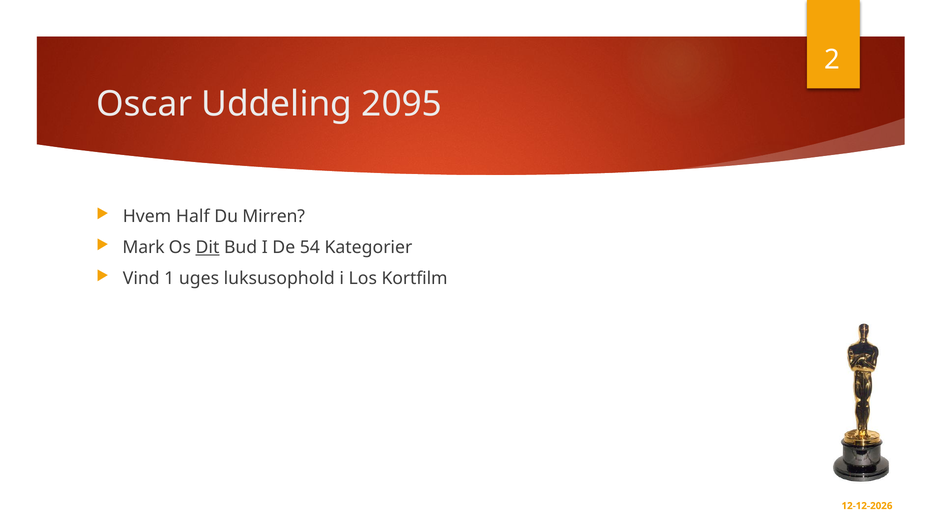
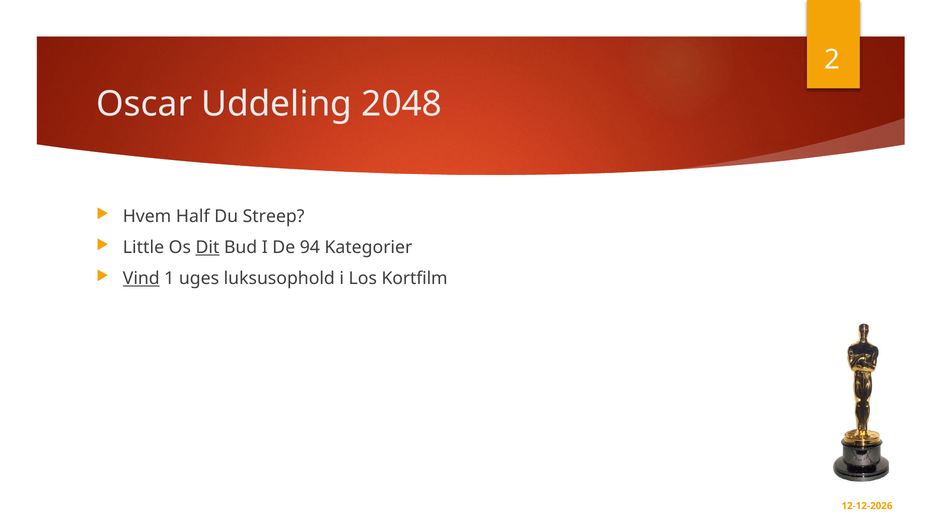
2095: 2095 -> 2048 (402, 104)
Mirren: Mirren -> Streep (274, 217)
Mark: Mark -> Little (143, 248)
54: 54 -> 94 (310, 248)
Vind underline: none -> present (141, 279)
